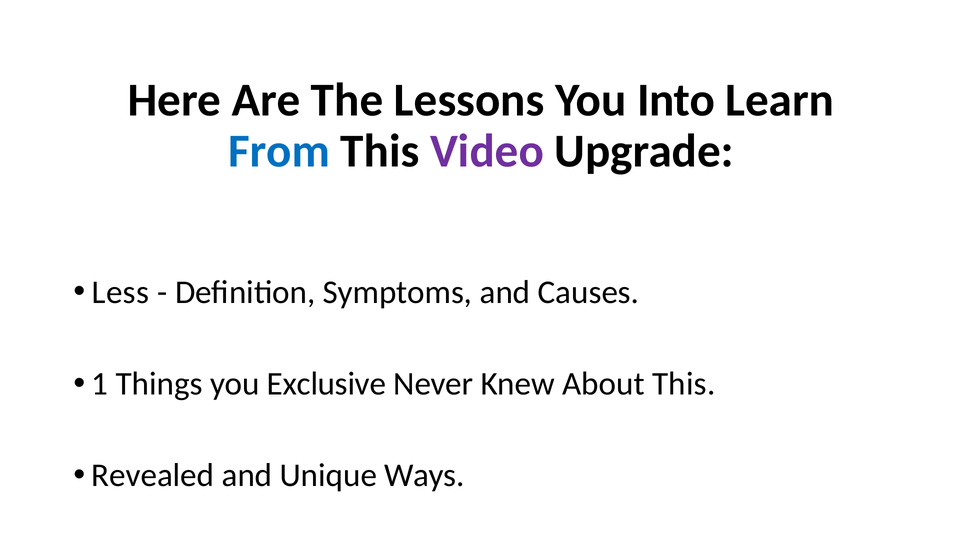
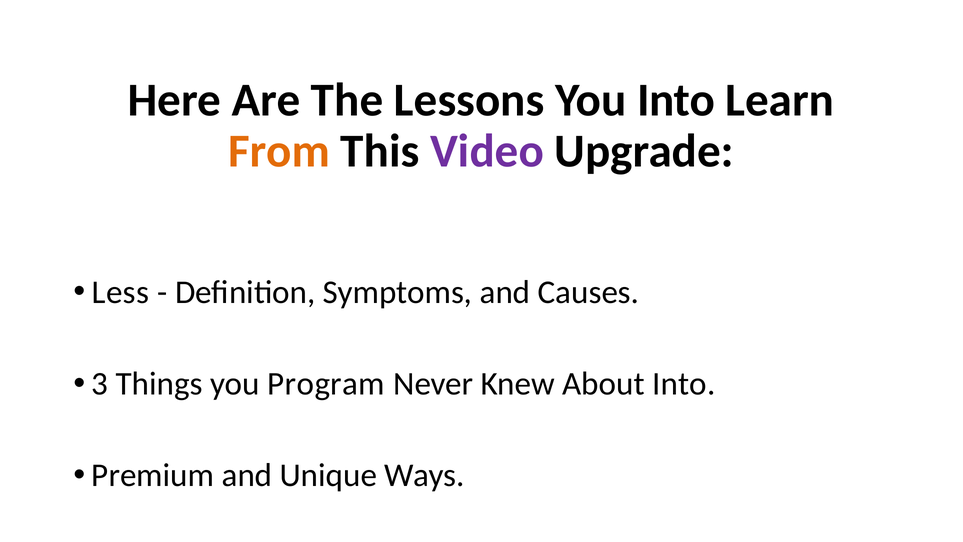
From colour: blue -> orange (279, 151)
1: 1 -> 3 (100, 383)
Exclusive: Exclusive -> Program (326, 383)
About This: This -> Into (684, 383)
Revealed: Revealed -> Premium (153, 475)
